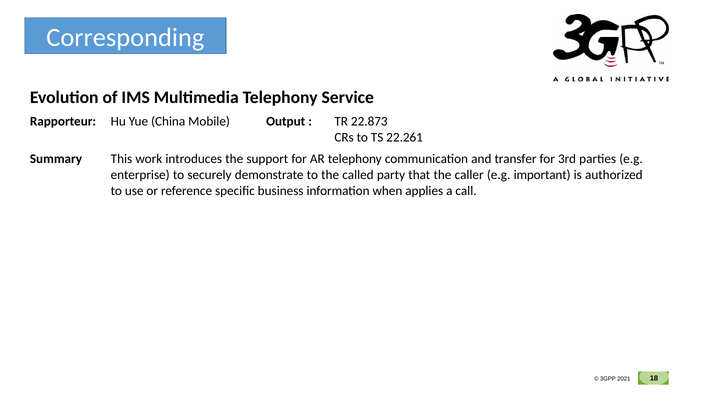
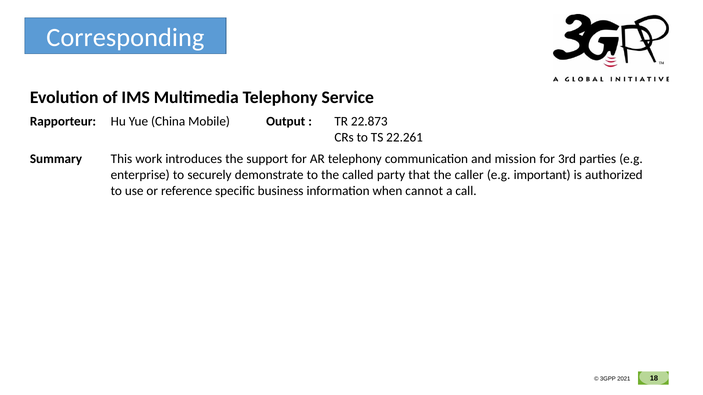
transfer: transfer -> mission (515, 159)
applies: applies -> cannot (424, 191)
